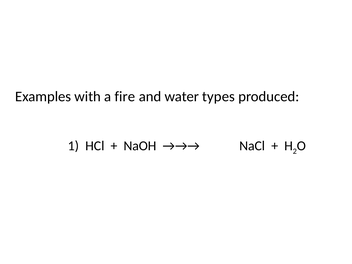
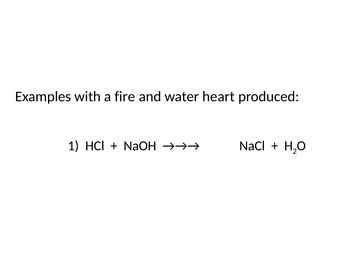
types: types -> heart (219, 97)
